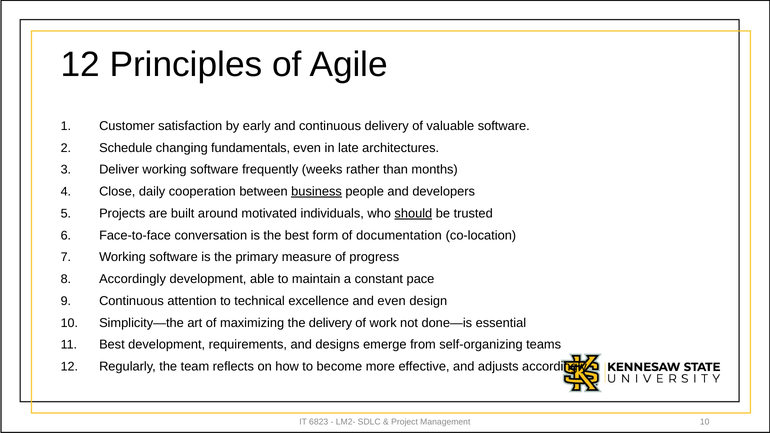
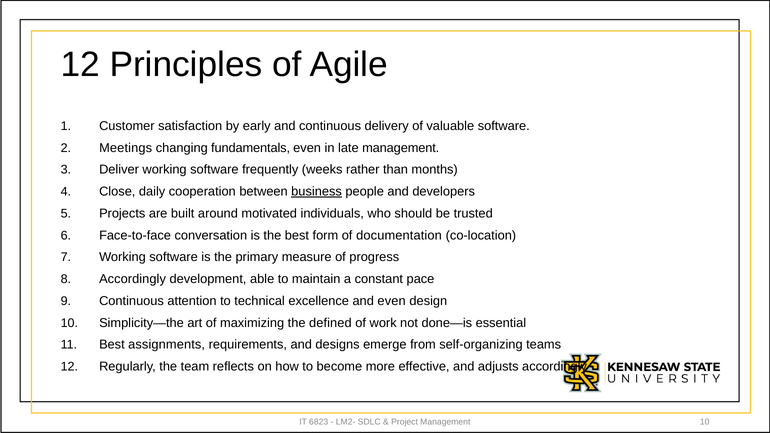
Schedule: Schedule -> Meetings (126, 148)
late architectures: architectures -> management (401, 148)
should underline: present -> none (413, 214)
the delivery: delivery -> defined (330, 323)
Best development: development -> assignments (167, 345)
